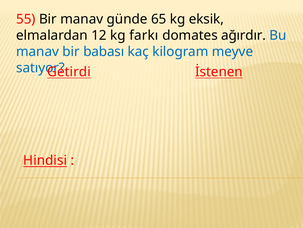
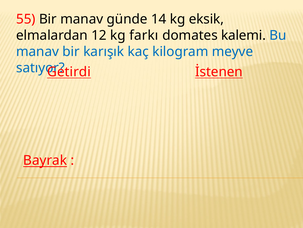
65: 65 -> 14 (159, 19)
ağırdır: ağırdır -> kalemi (244, 35)
babası: babası -> karışık (104, 51)
Hindisi: Hindisi -> Bayrak (45, 160)
